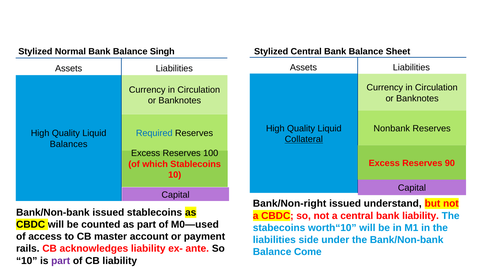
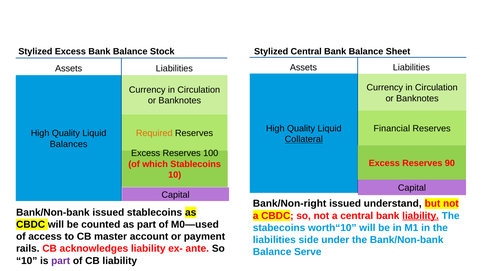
Stylized Normal: Normal -> Excess (70, 51)
Singh: Singh -> Stock (162, 51)
Nonbank: Nonbank -> Financial (392, 128)
Required colour: blue -> orange (154, 133)
liability underline: none -> present (421, 215)
Come: Come -> Serve (308, 251)
